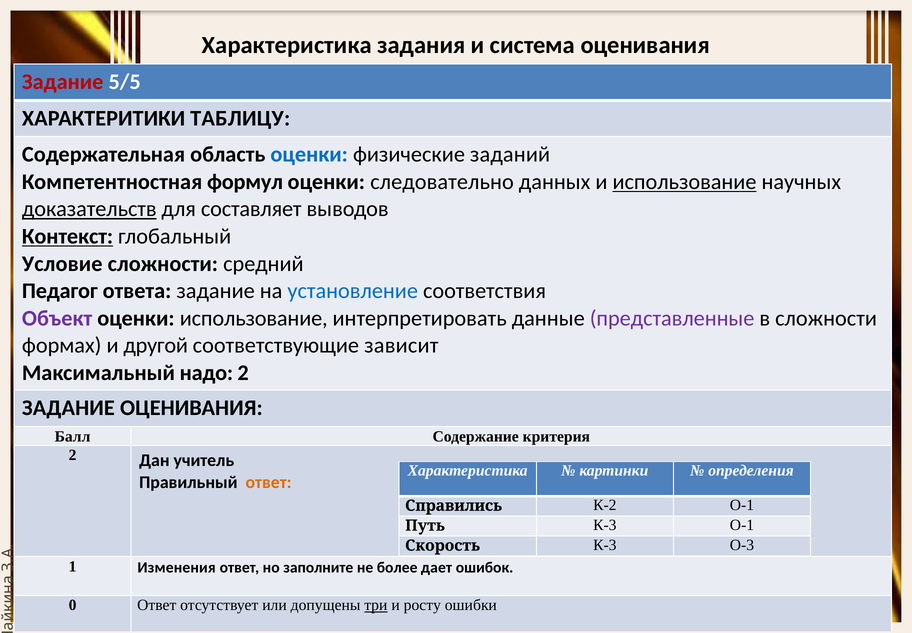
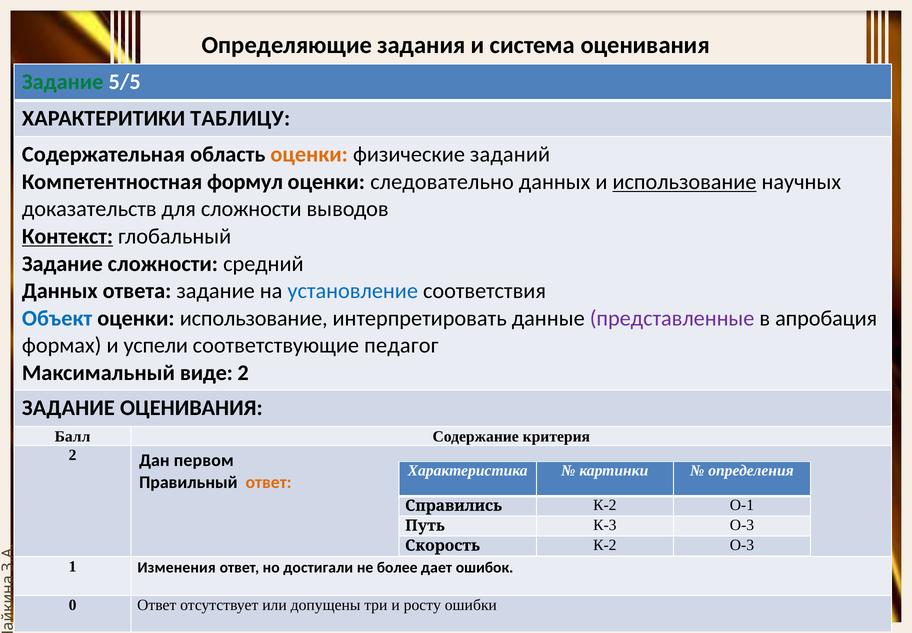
Характеристика: Характеристика -> Определяющие (287, 45)
Задание colour: red -> green (63, 82)
оценки colour: blue -> orange (309, 155)
доказательств underline: present -> none (89, 209)
для составляет: составляет -> сложности (251, 209)
Условие: Условие -> Задание (62, 264)
Педагог: Педагог -> Данных (60, 291)
Объект colour: purple -> blue (57, 318)
в сложности: сложности -> апробация (826, 318)
другой: другой -> успели (156, 346)
зависит: зависит -> педагог (401, 346)
надо: надо -> виде (206, 373)
учитель: учитель -> первом (204, 460)
К-3 О-1: О-1 -> О-3 (742, 525)
Скорость К-3: К-3 -> К-2 (605, 545)
заполните: заполните -> достигали (318, 568)
три underline: present -> none (376, 605)
